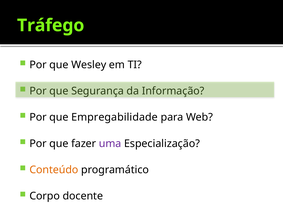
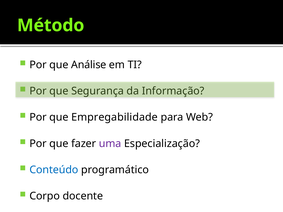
Tráfego: Tráfego -> Método (51, 25)
Wesley: Wesley -> Análise (89, 65)
Conteúdo colour: orange -> blue (54, 170)
